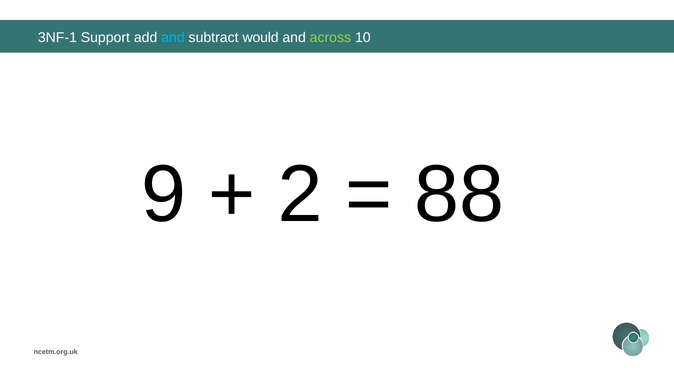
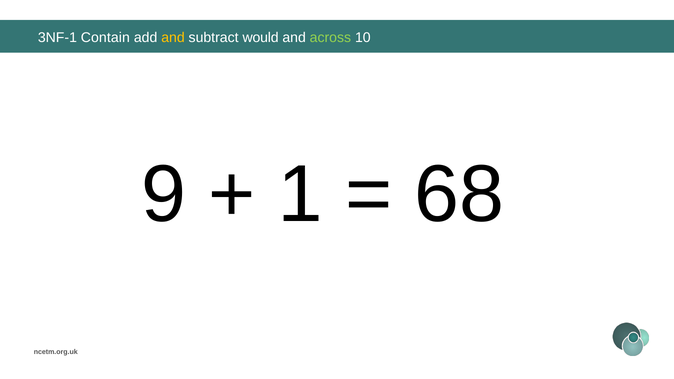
Support: Support -> Contain (105, 38)
and colour: light blue -> yellow (173, 38)
2: 2 -> 1 (300, 195)
88: 88 -> 68 (459, 195)
